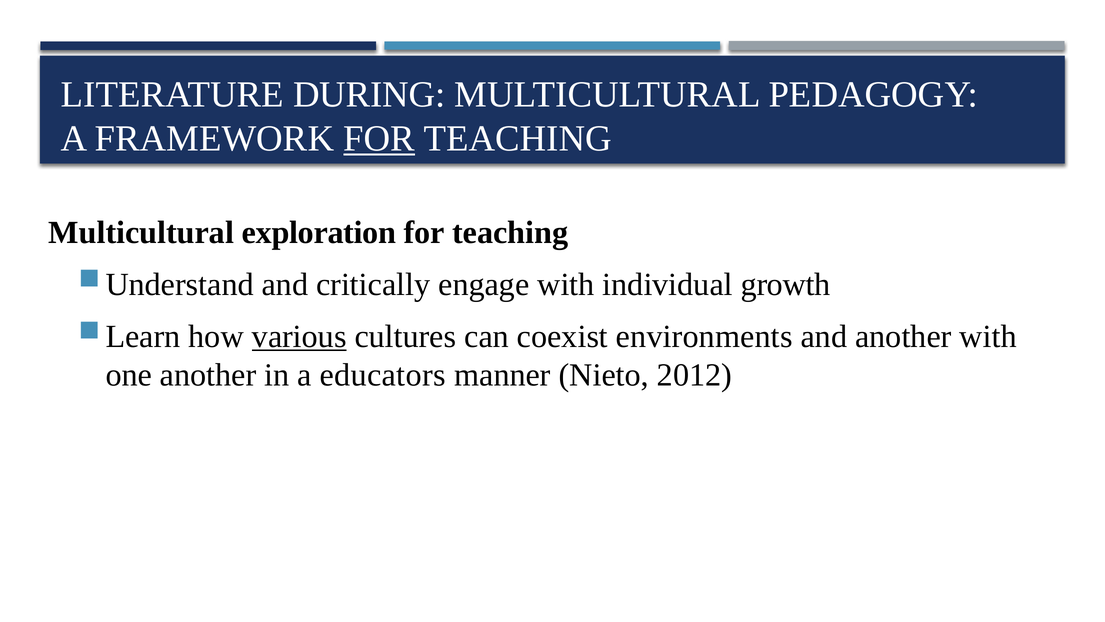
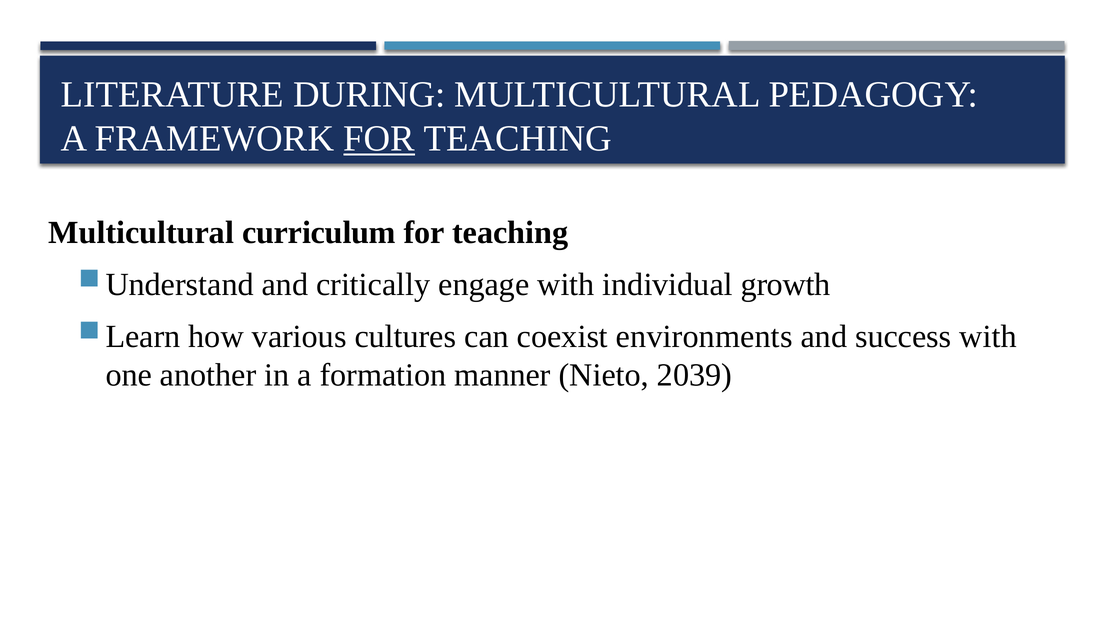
exploration: exploration -> curriculum (319, 232)
various underline: present -> none (299, 336)
and another: another -> success (903, 336)
educators: educators -> formation (383, 375)
2012: 2012 -> 2039 (694, 375)
